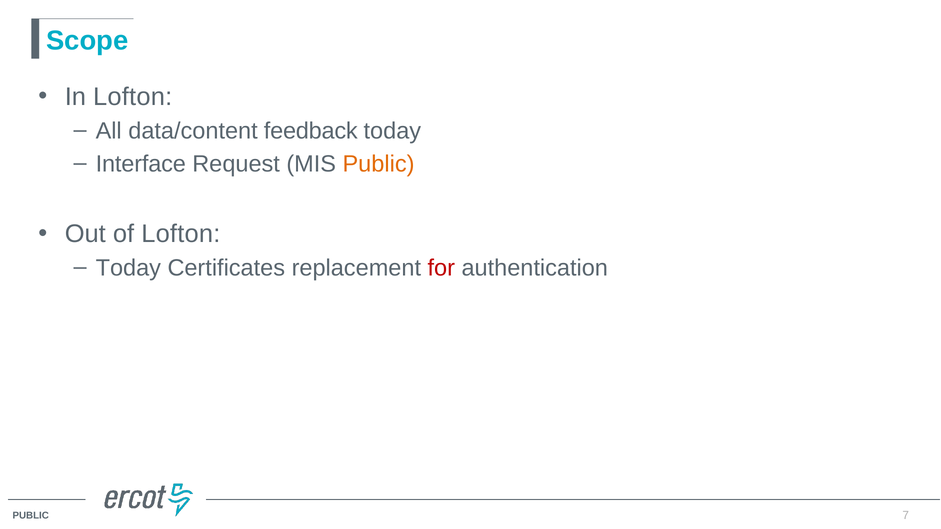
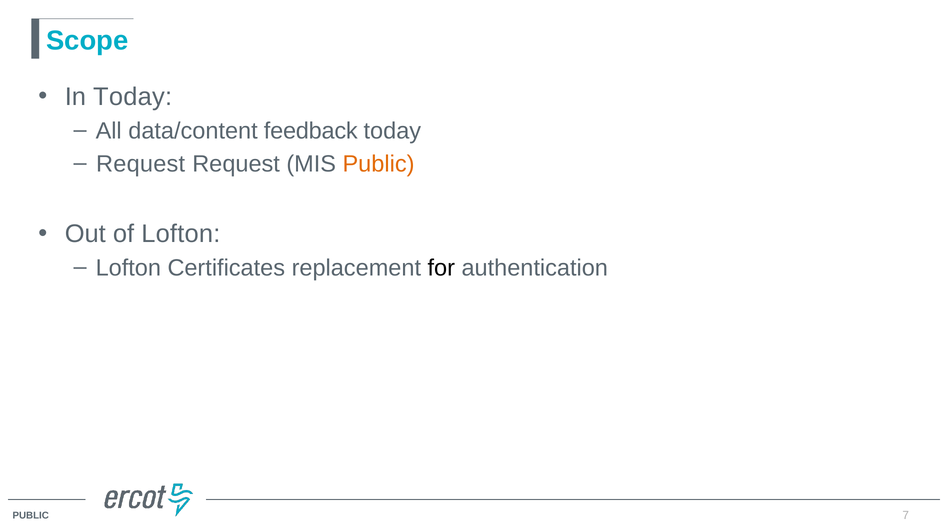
In Lofton: Lofton -> Today (133, 97)
Interface: Interface -> Request (141, 164)
Today: Today -> Lofton (128, 268)
for colour: red -> black (441, 268)
